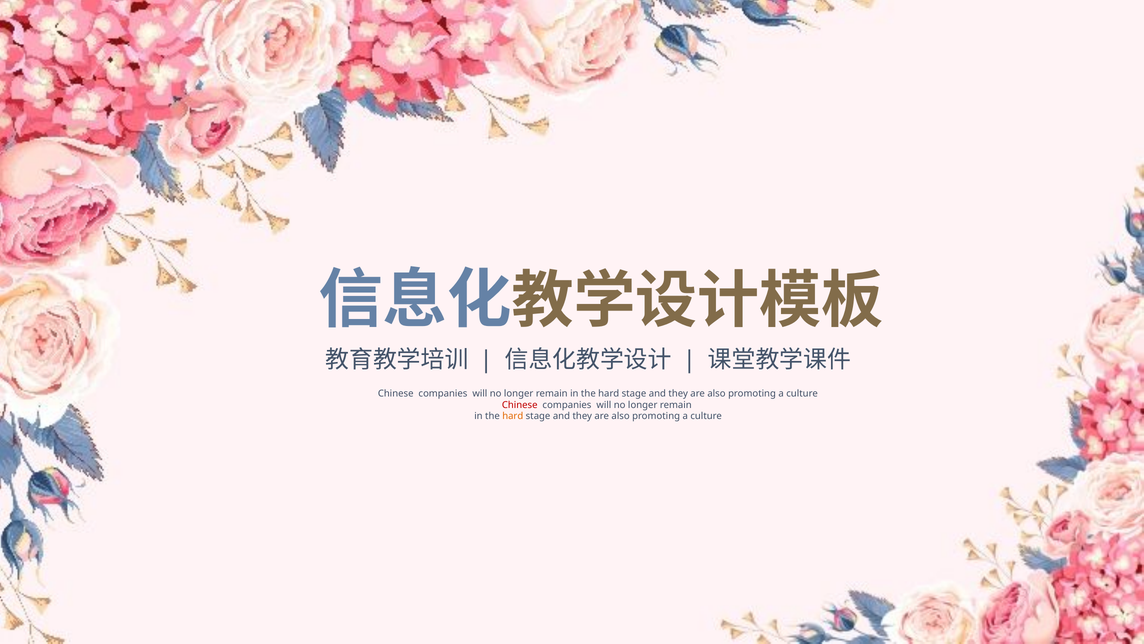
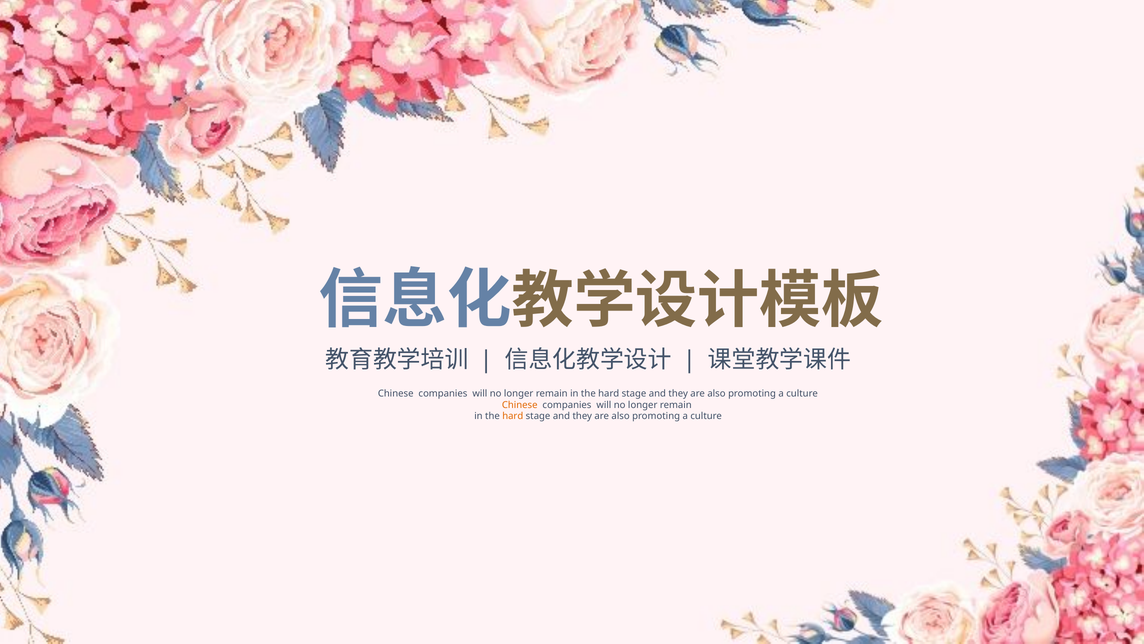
Chinese colour: red -> orange (520, 405)
